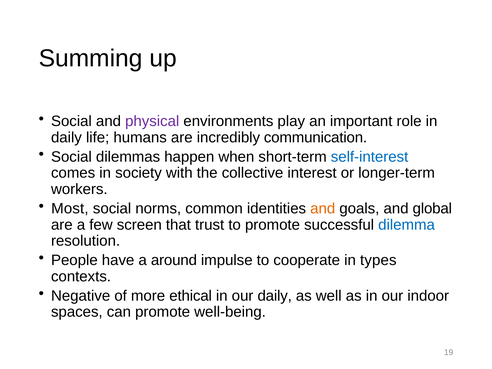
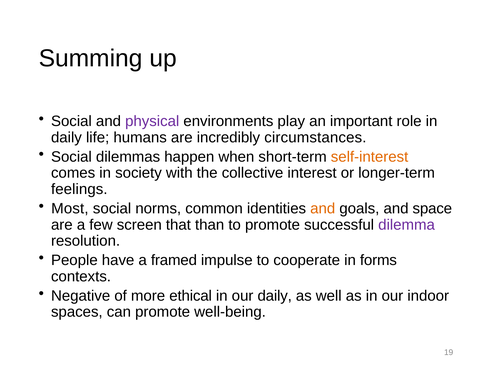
communication: communication -> circumstances (315, 137)
self-interest colour: blue -> orange (370, 157)
workers: workers -> feelings (79, 189)
global: global -> space (432, 209)
trust: trust -> than (210, 225)
dilemma colour: blue -> purple (407, 225)
around: around -> framed (174, 260)
types: types -> forms (378, 260)
